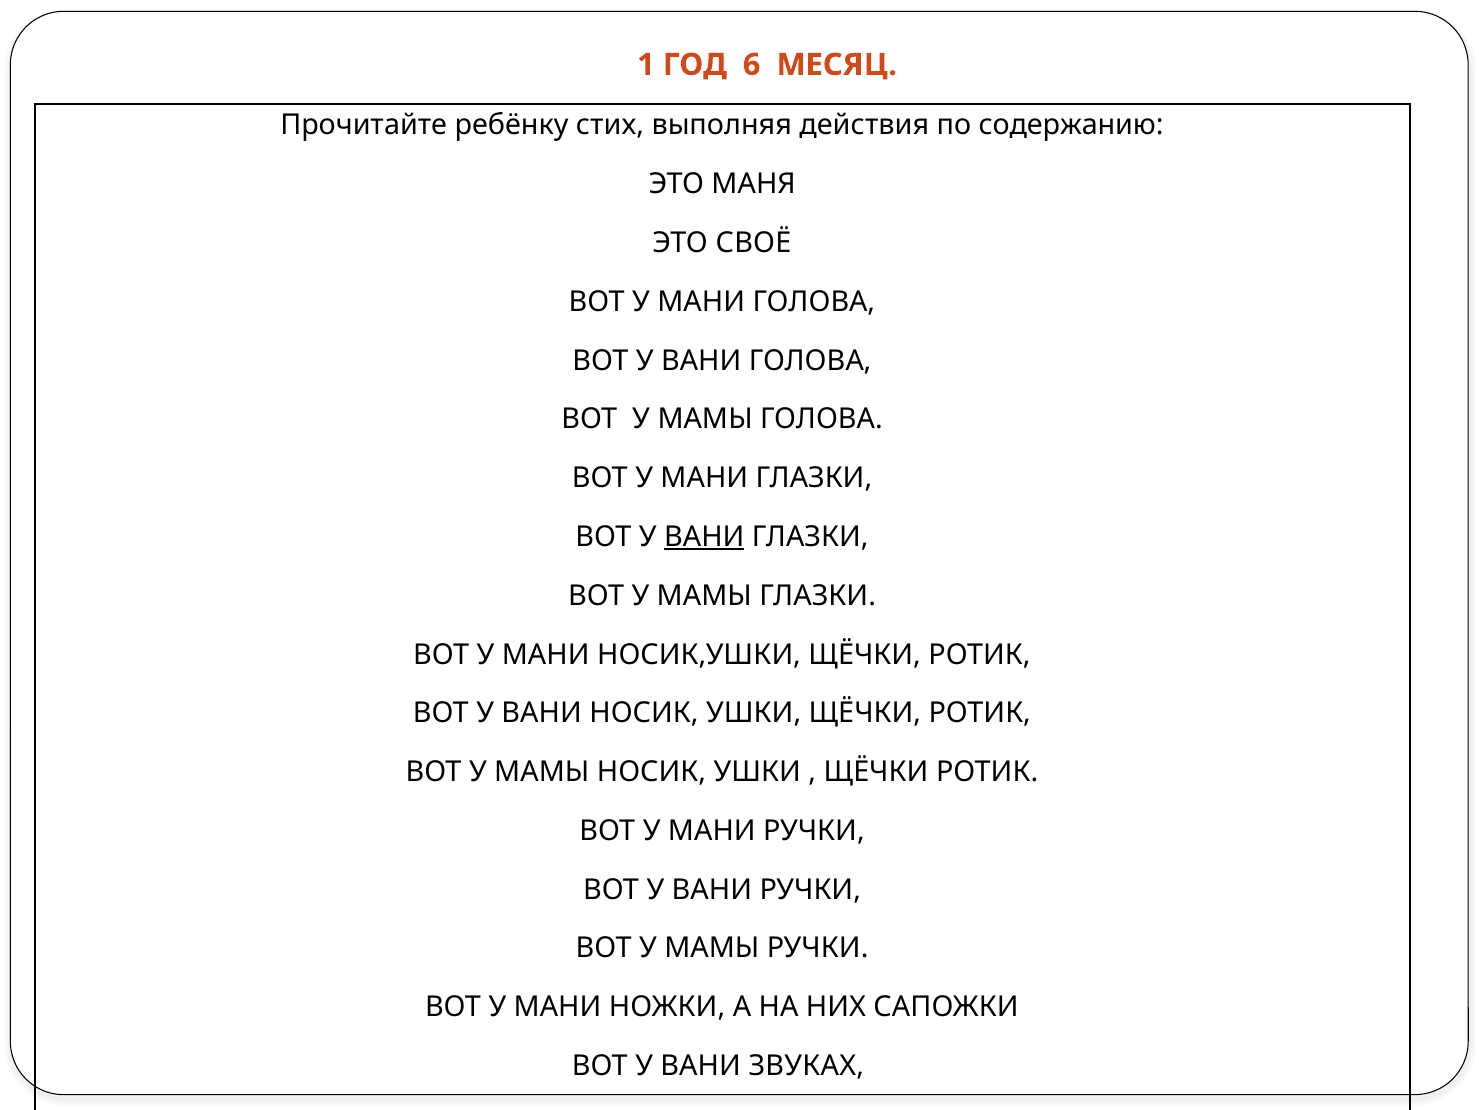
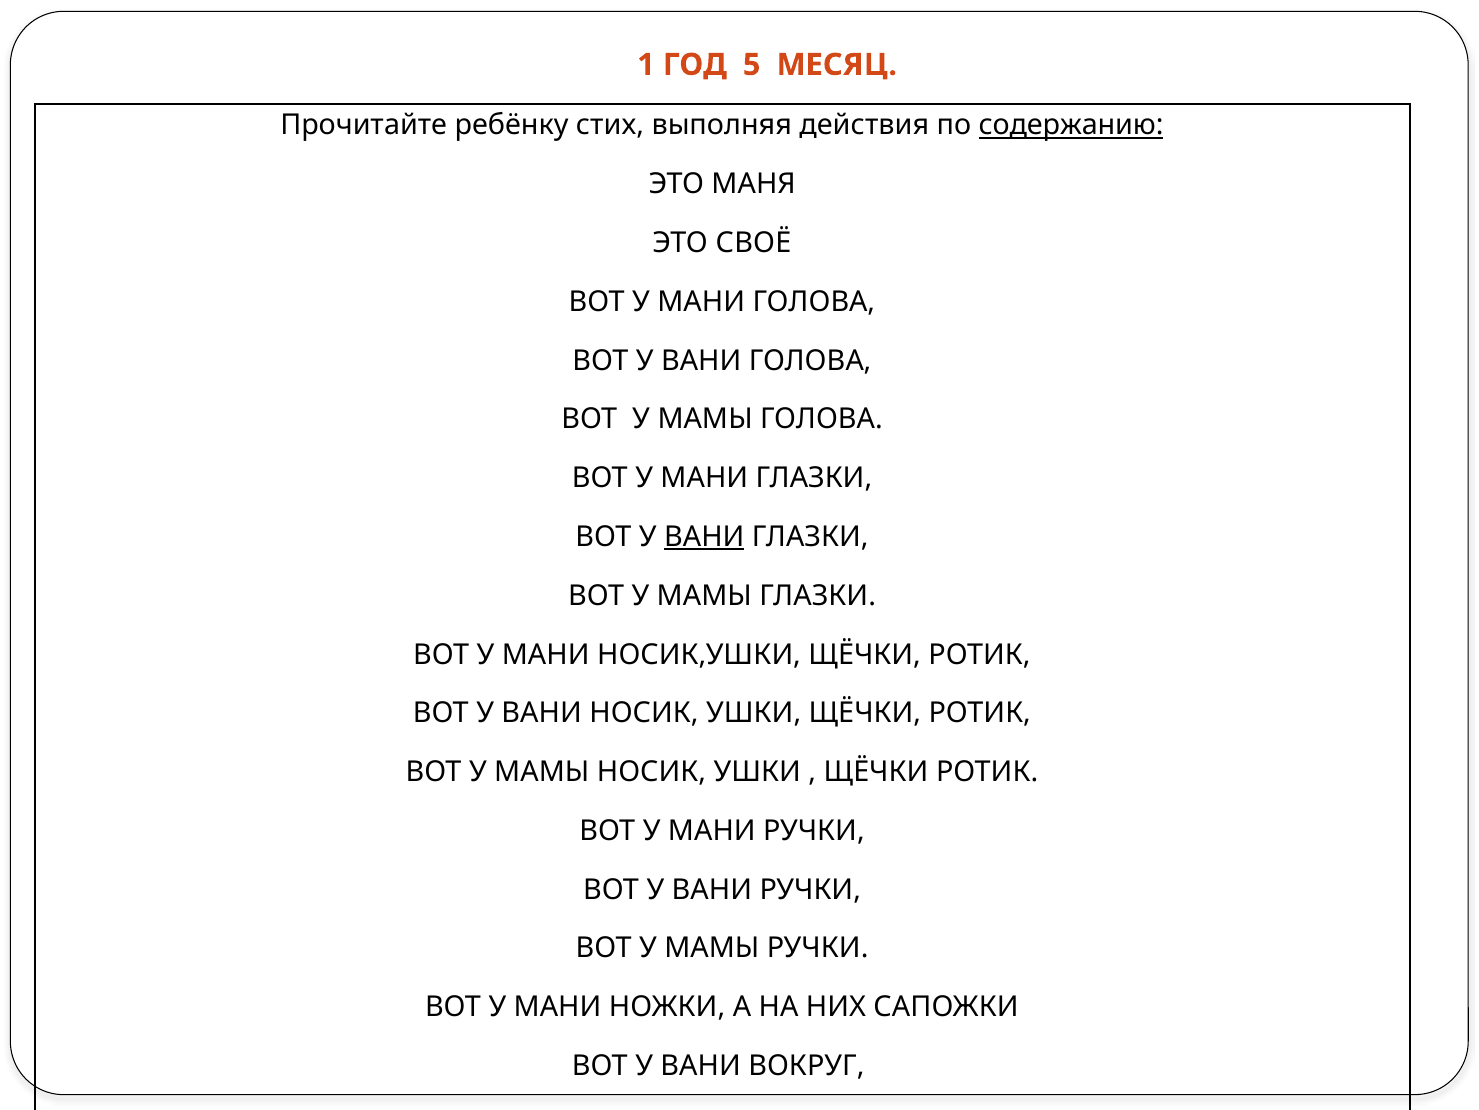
6: 6 -> 5 (752, 65)
содержанию underline: none -> present (1071, 125)
ЗВУКАХ: ЗВУКАХ -> ВОКРУГ (806, 1065)
